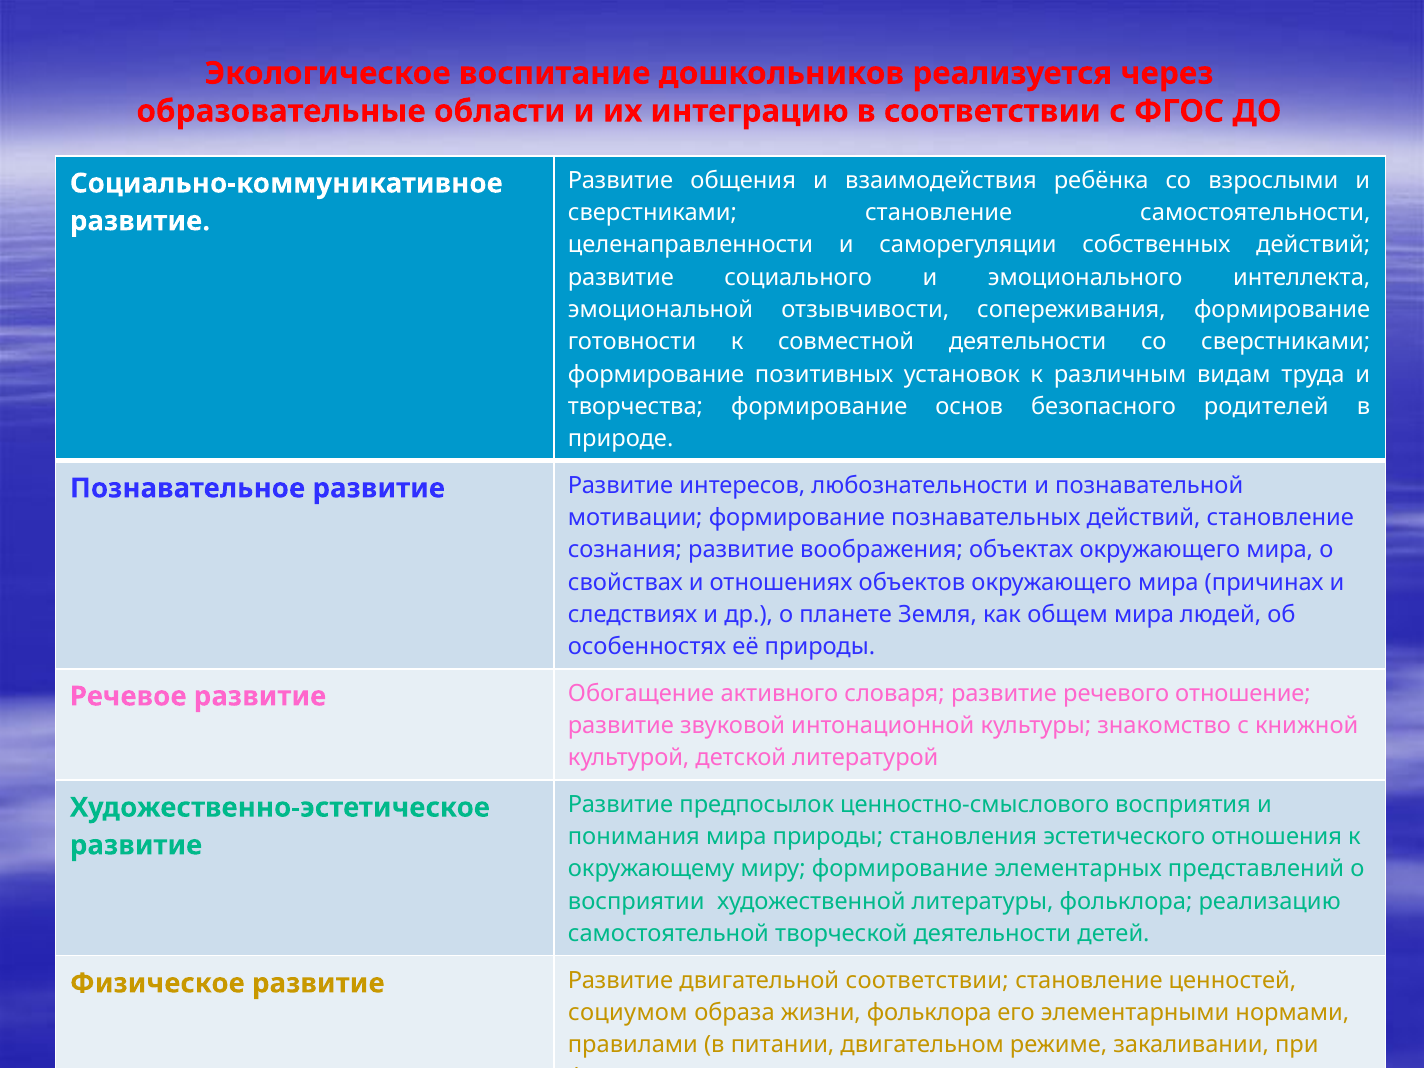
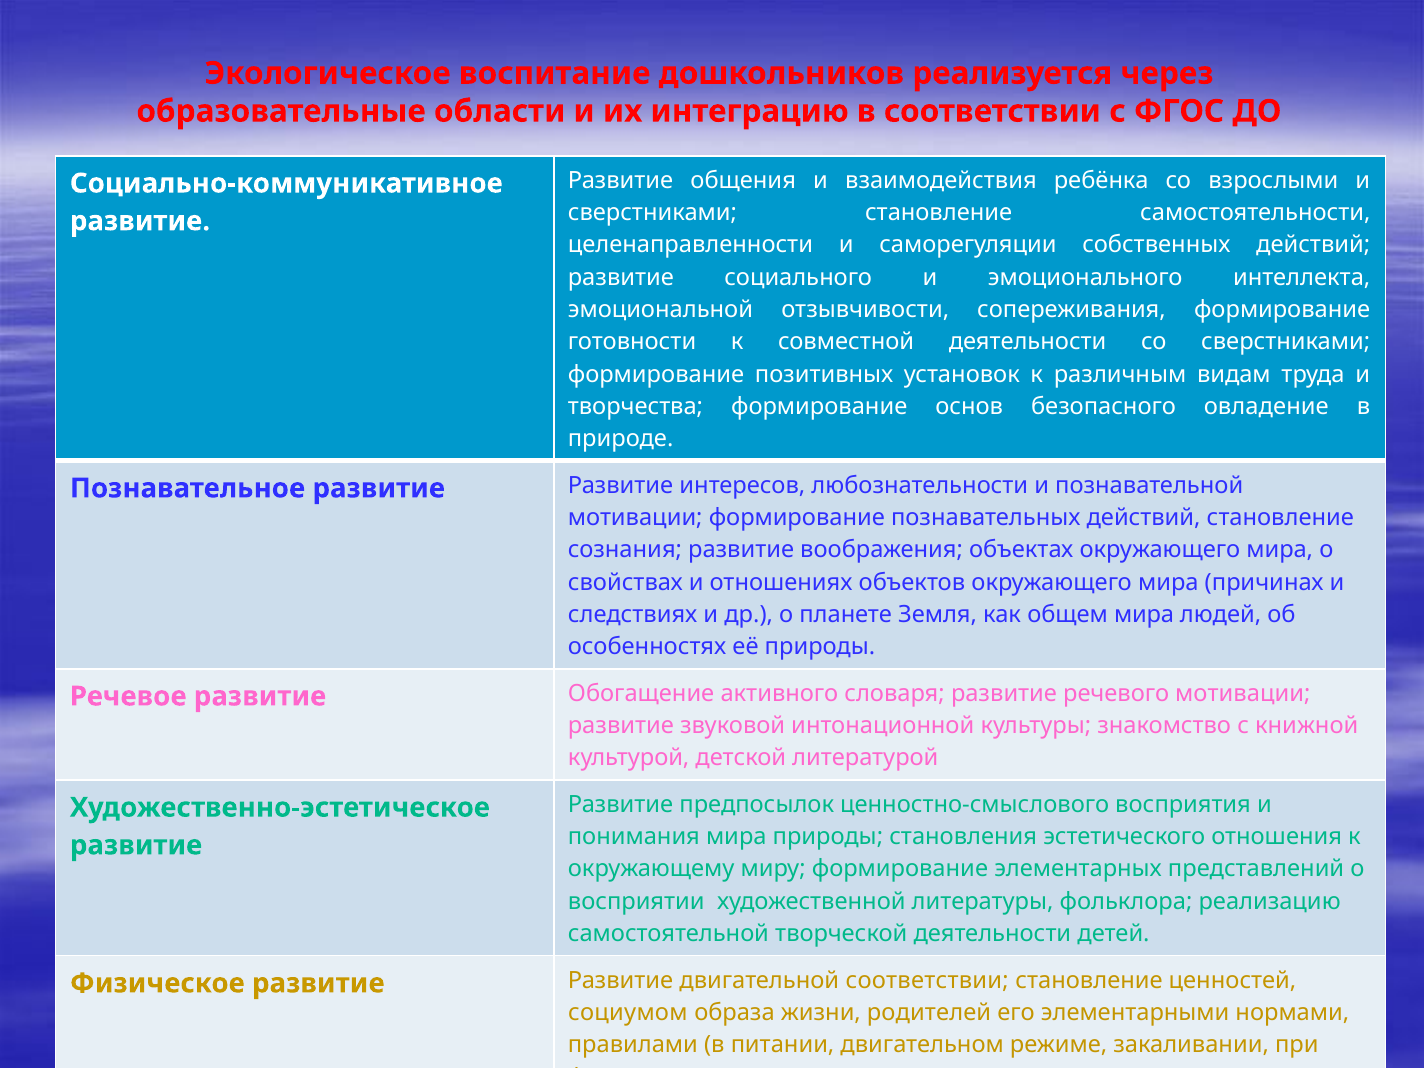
родителей: родителей -> овладение (1266, 406)
речевого отношение: отношение -> мотивации (1243, 693)
жизни фольклора: фольклора -> родителей (929, 1013)
